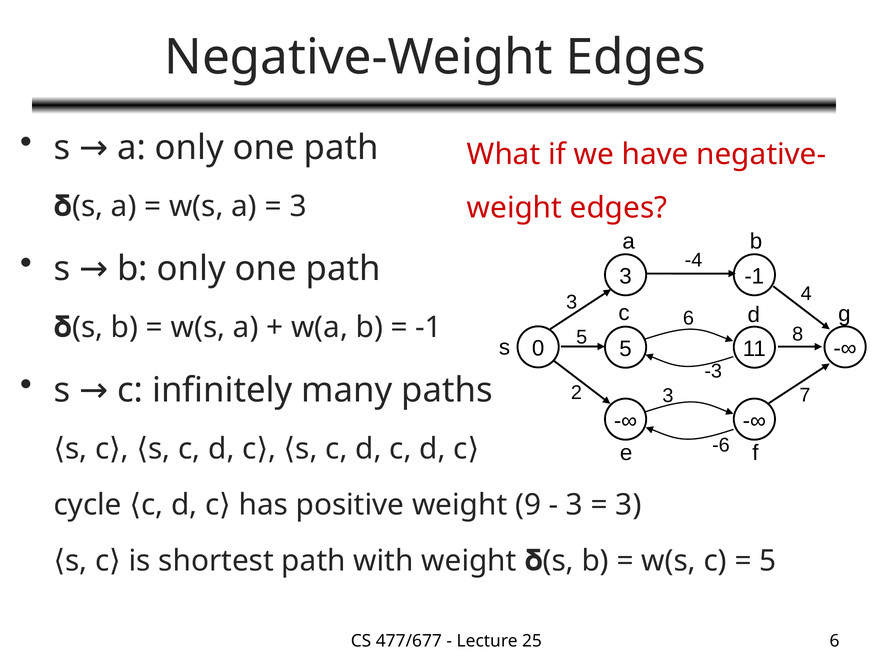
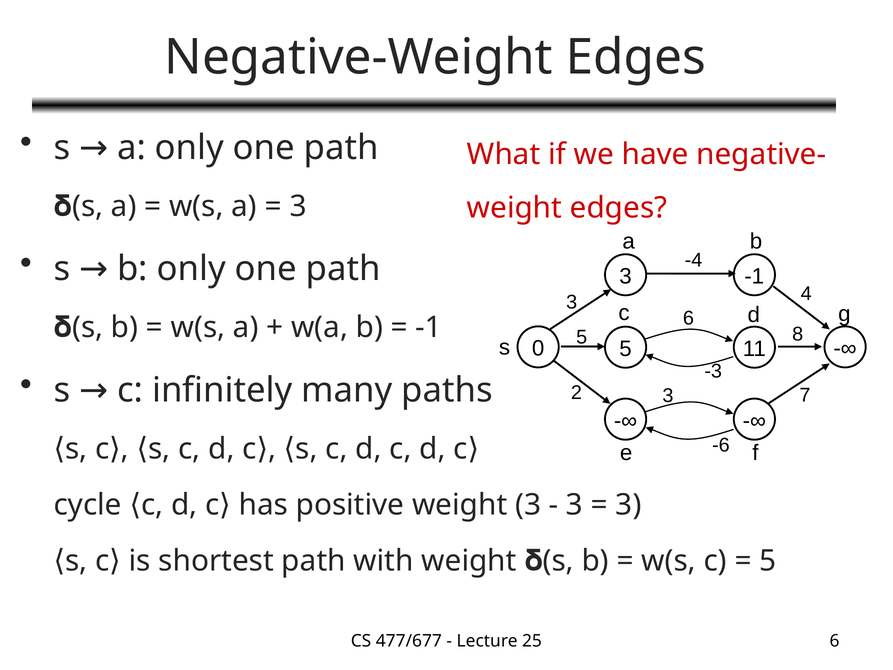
weight 9: 9 -> 3 (528, 505)
